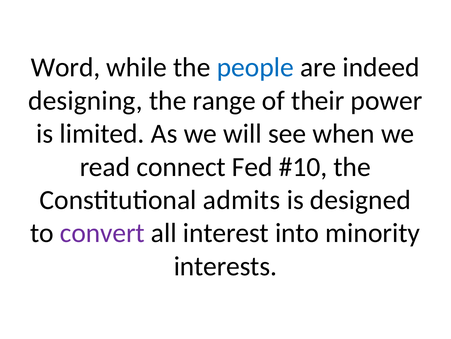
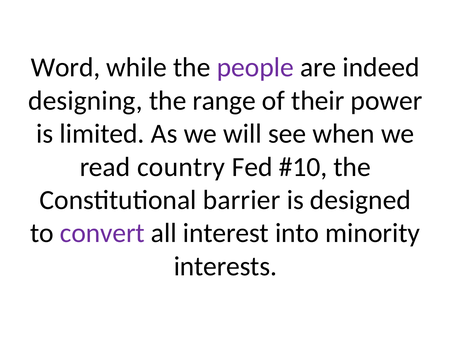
people colour: blue -> purple (255, 67)
connect: connect -> country (181, 167)
admits: admits -> barrier (242, 200)
